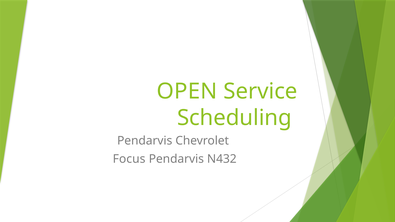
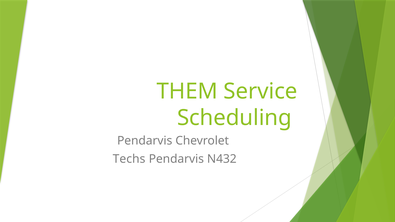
OPEN: OPEN -> THEM (187, 91)
Focus: Focus -> Techs (129, 159)
